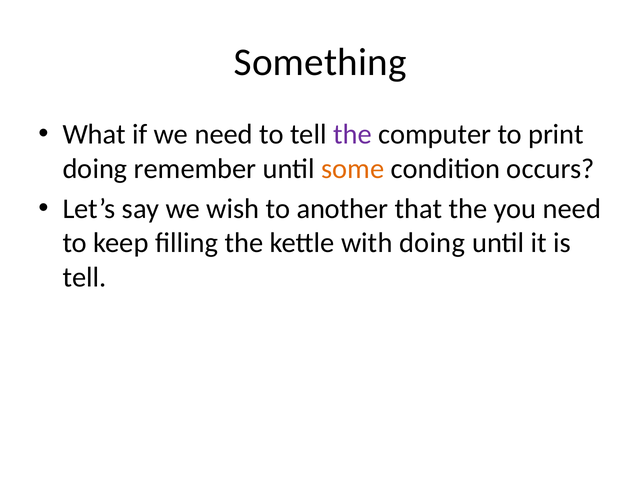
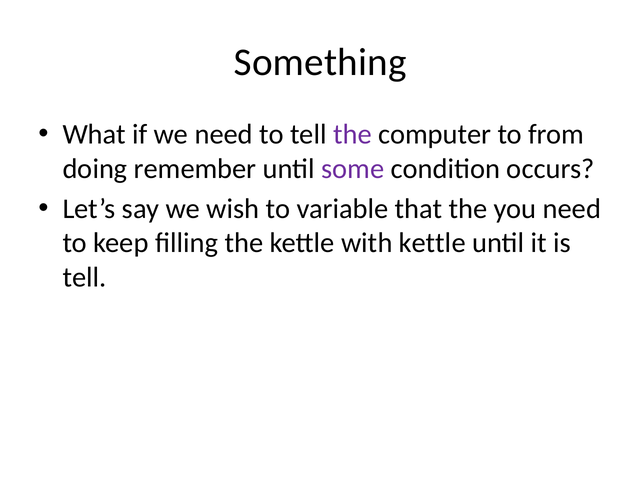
print: print -> from (556, 134)
some colour: orange -> purple (353, 169)
another: another -> variable (342, 209)
with doing: doing -> kettle (432, 243)
